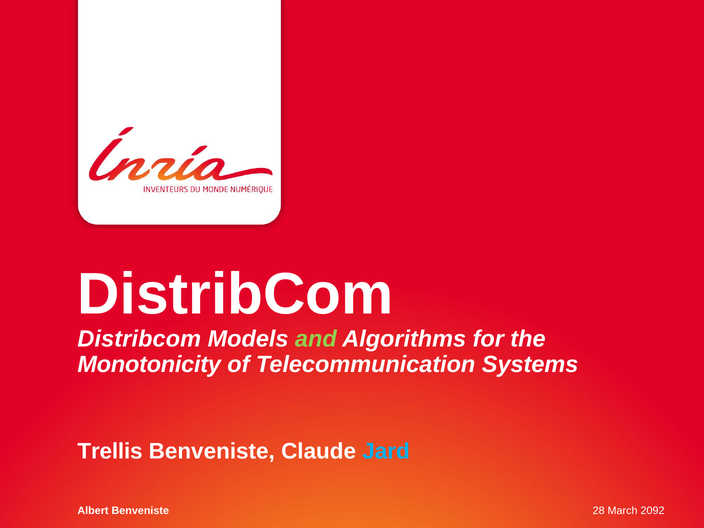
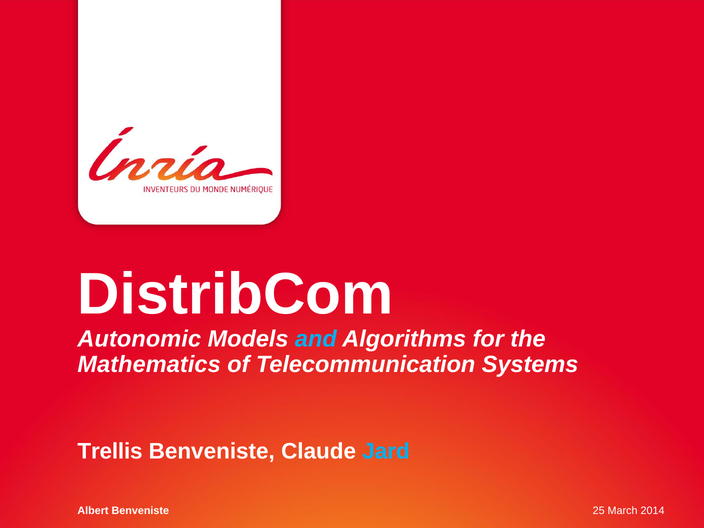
Distribcom: Distribcom -> Autonomic (139, 339)
and colour: light green -> light blue (316, 339)
Monotonicity: Monotonicity -> Mathematics (149, 364)
28: 28 -> 25 (599, 510)
2092: 2092 -> 2014 (653, 510)
